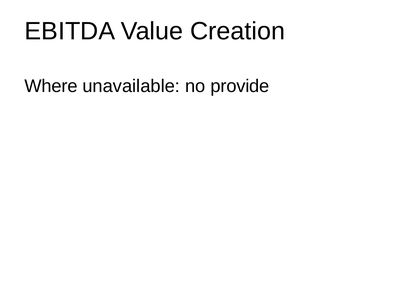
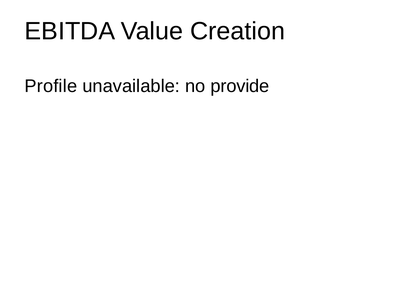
Where: Where -> Profile (51, 86)
